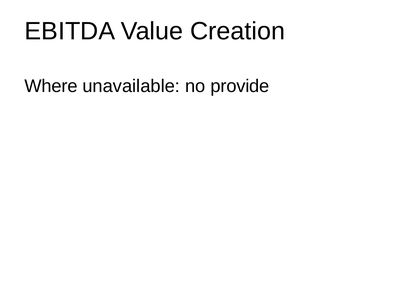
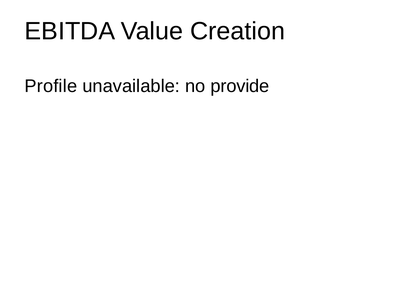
Where: Where -> Profile (51, 86)
